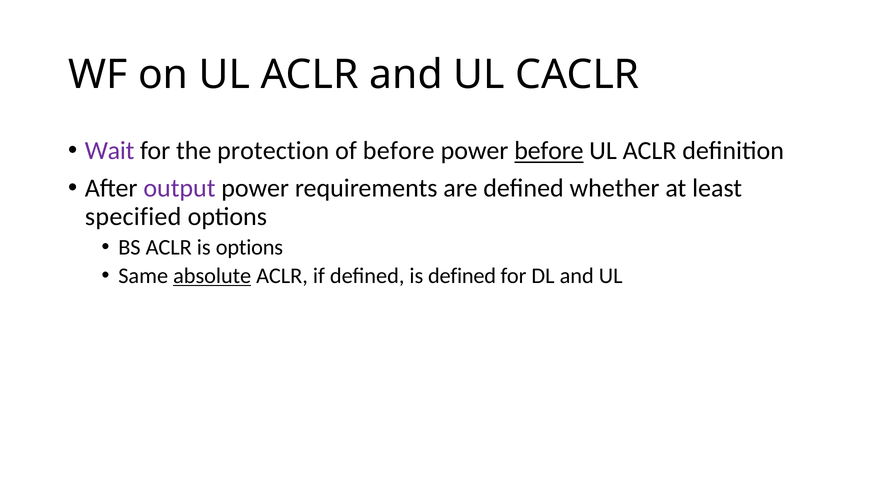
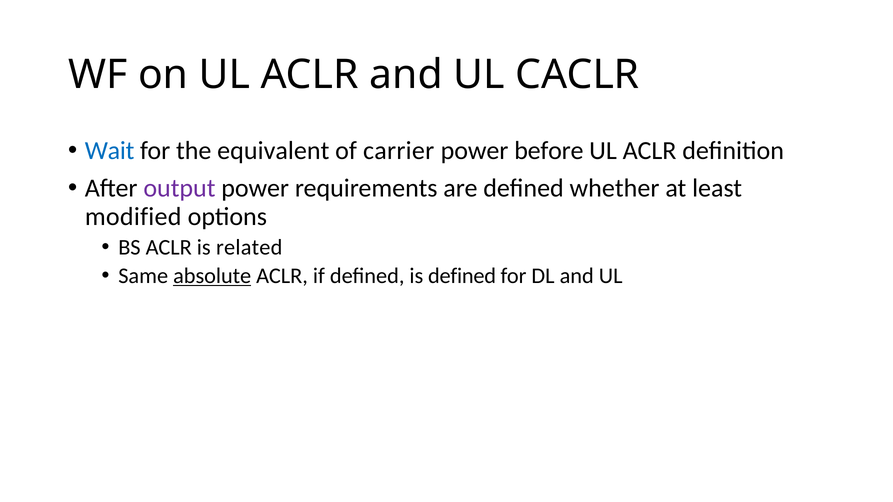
Wait colour: purple -> blue (110, 151)
protection: protection -> equivalent (273, 151)
of before: before -> carrier (399, 151)
before underline: present -> none (549, 151)
specified: specified -> modified (133, 217)
is options: options -> related (249, 247)
